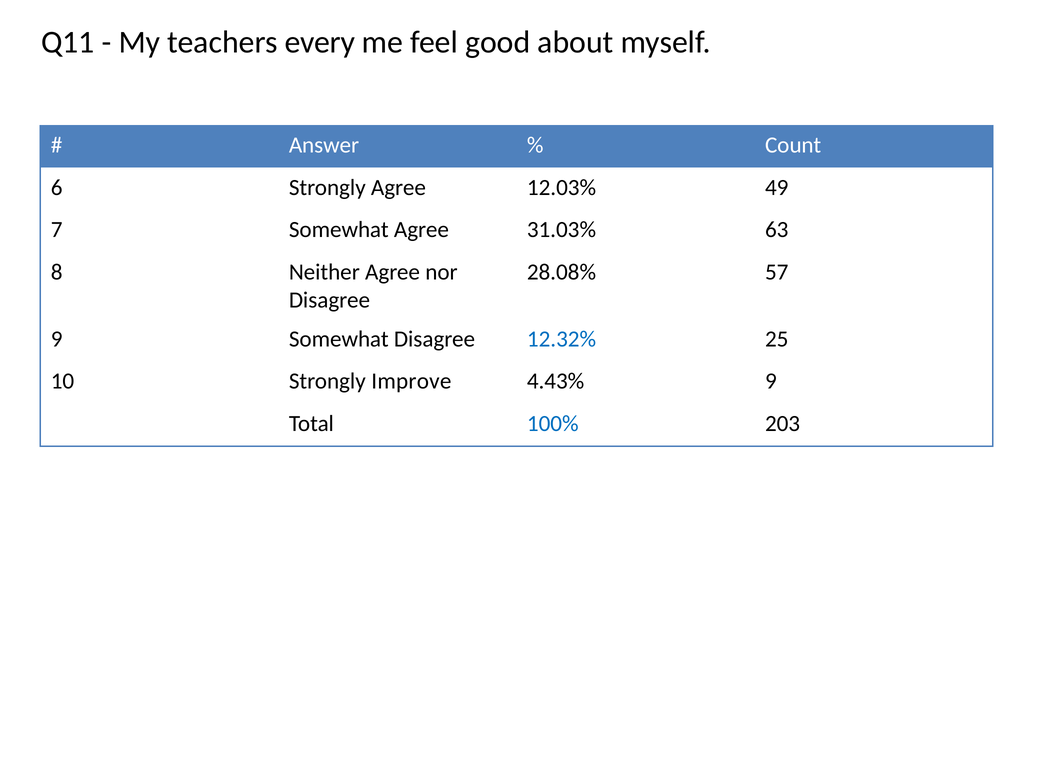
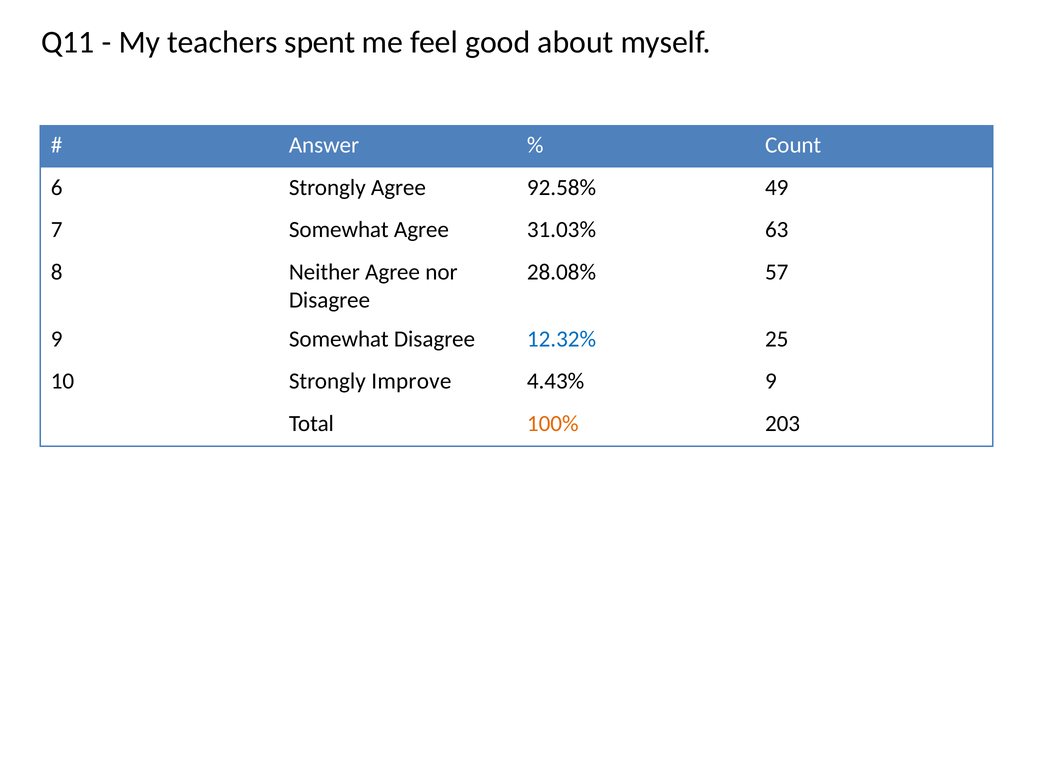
every: every -> spent (320, 42)
12.03%: 12.03% -> 92.58% (562, 187)
100% colour: blue -> orange (553, 424)
